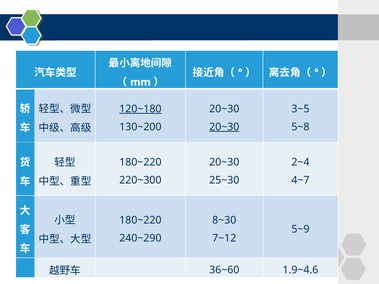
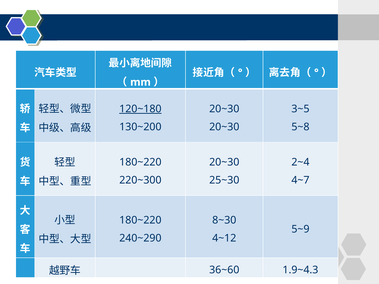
20~30 underline: present -> none (224, 127)
7~12: 7~12 -> 4~12 (224, 238)
1.9~4.6: 1.9~4.6 -> 1.9~4.3 (300, 270)
